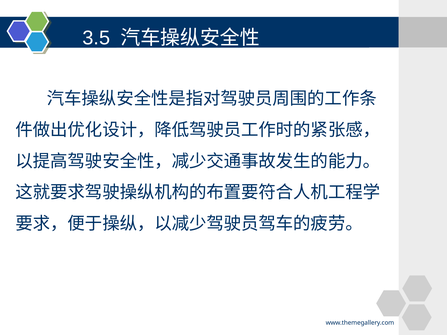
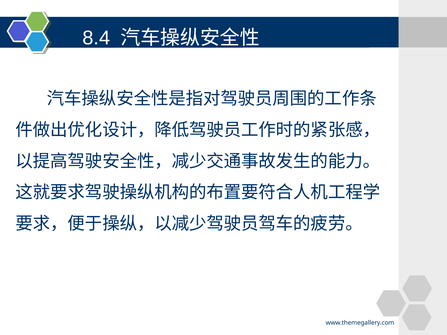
3.5: 3.5 -> 8.4 (96, 38)
